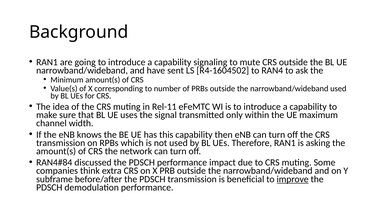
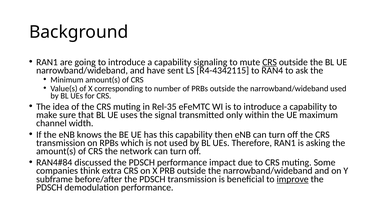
CRS underline: none -> present (270, 62)
R4-1604502: R4-1604502 -> R4-4342115 (223, 70)
Rel-11: Rel-11 -> Rel-35 (164, 106)
